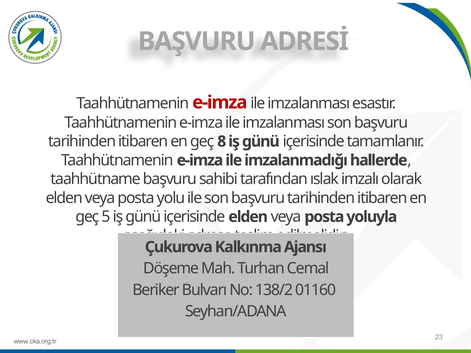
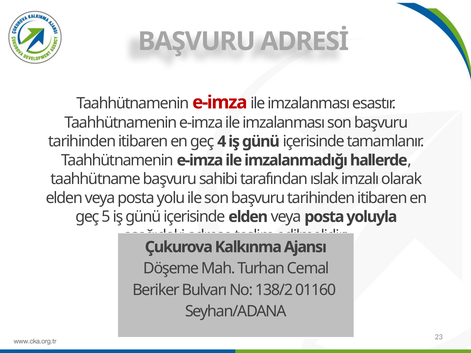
8: 8 -> 4 (222, 142)
